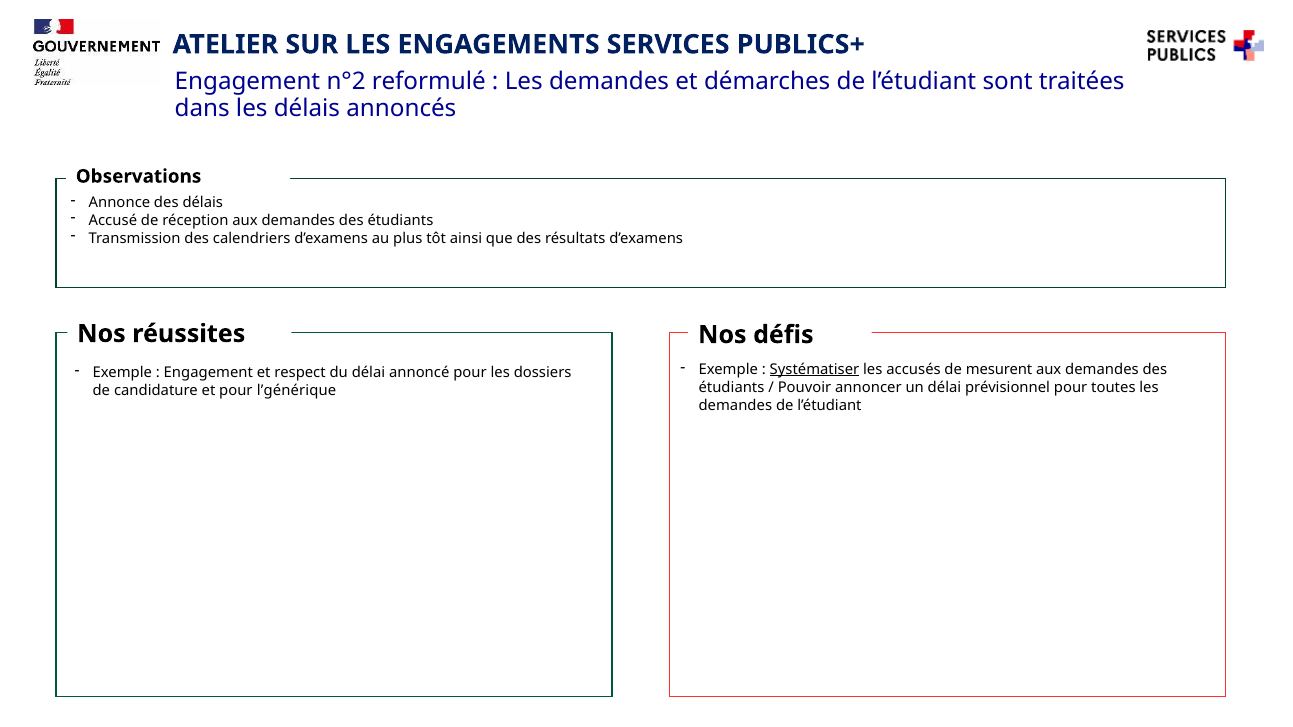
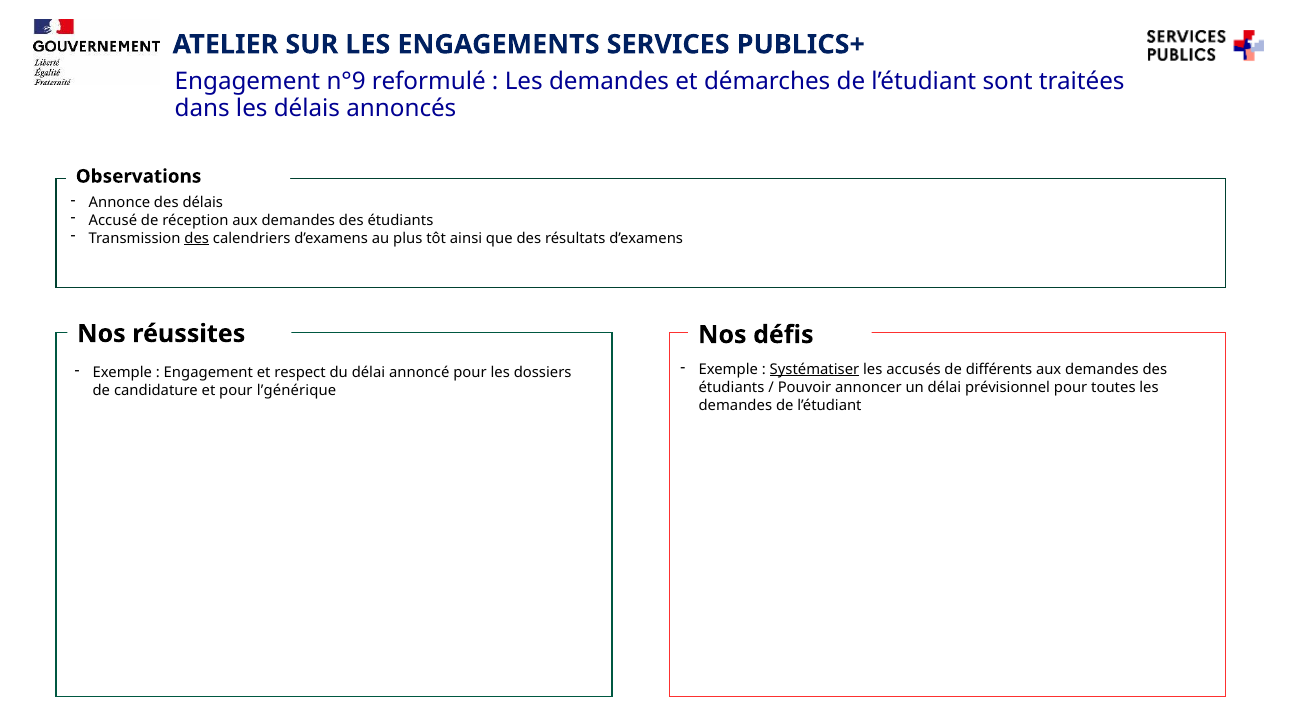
n°2: n°2 -> n°9 (346, 82)
des underline: none -> present (197, 238)
mesurent: mesurent -> différents (999, 370)
